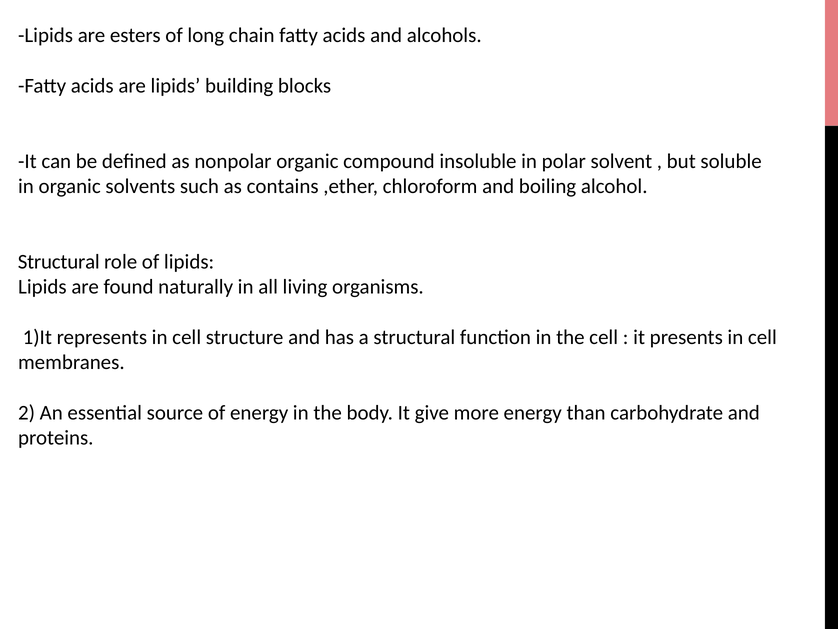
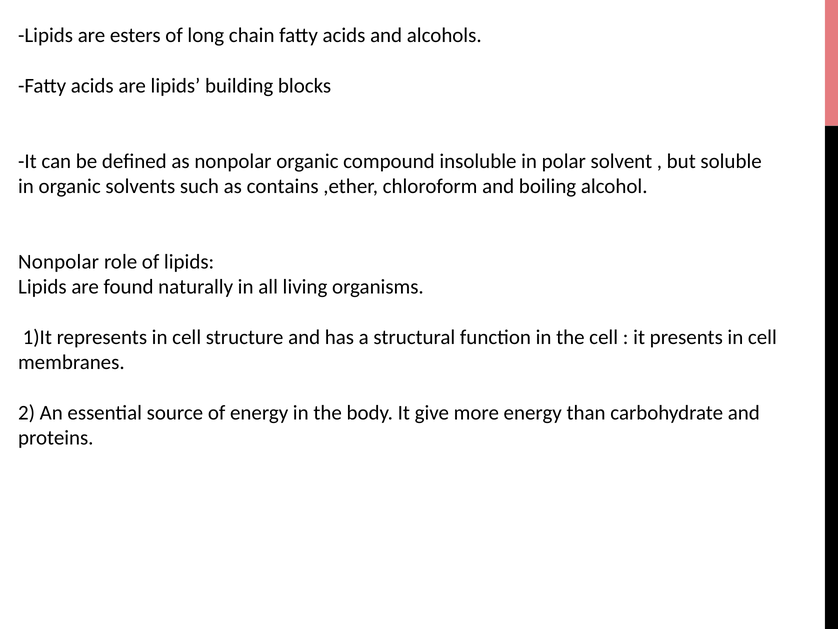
Structural: Structural -> Nonpolar (59, 262)
